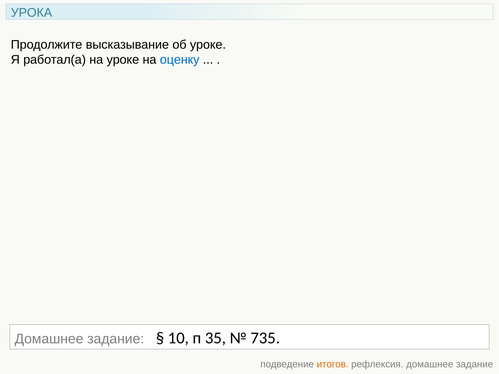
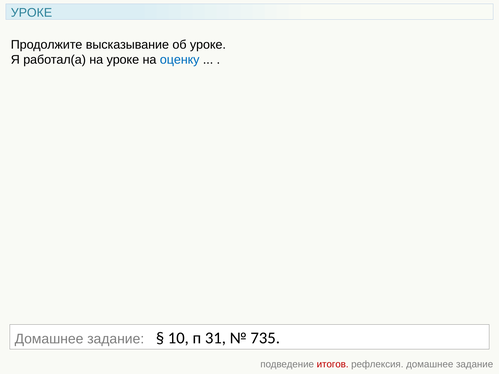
УРОКА: УРОКА -> УРОКЕ (31, 13)
35: 35 -> 31 (215, 338)
итогов colour: orange -> red (333, 365)
